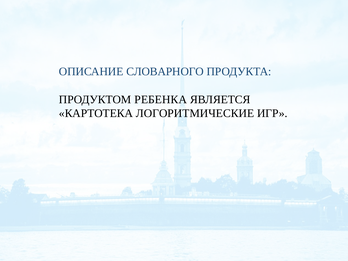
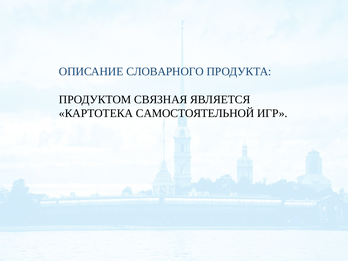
РЕБЕНКА: РЕБЕНКА -> СВЯЗНАЯ (161, 99)
ЛОГОРИТМИЧЕСКИЕ: ЛОГОРИТМИЧЕСКИЕ -> САМОСТОЯТЕЛЬНОЙ (195, 113)
